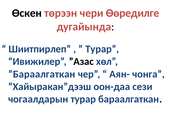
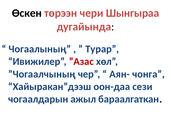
Өөредилге: Өөредилге -> Шынгыраа (133, 13)
Шиитпирлеп: Шиитпирлеп -> Чогаалының (40, 49)
”Азас colour: black -> red (81, 62)
”Бараалгаткан: ”Бараалгаткан -> ”Чогаалчының (42, 74)
чогаалдарын турар: турар -> ажыл (83, 99)
